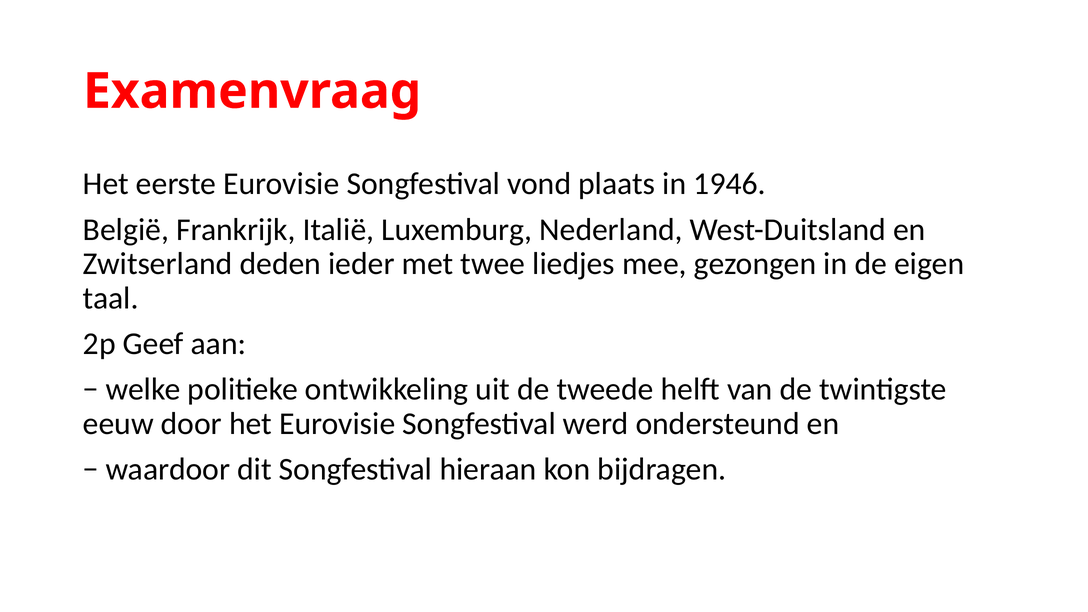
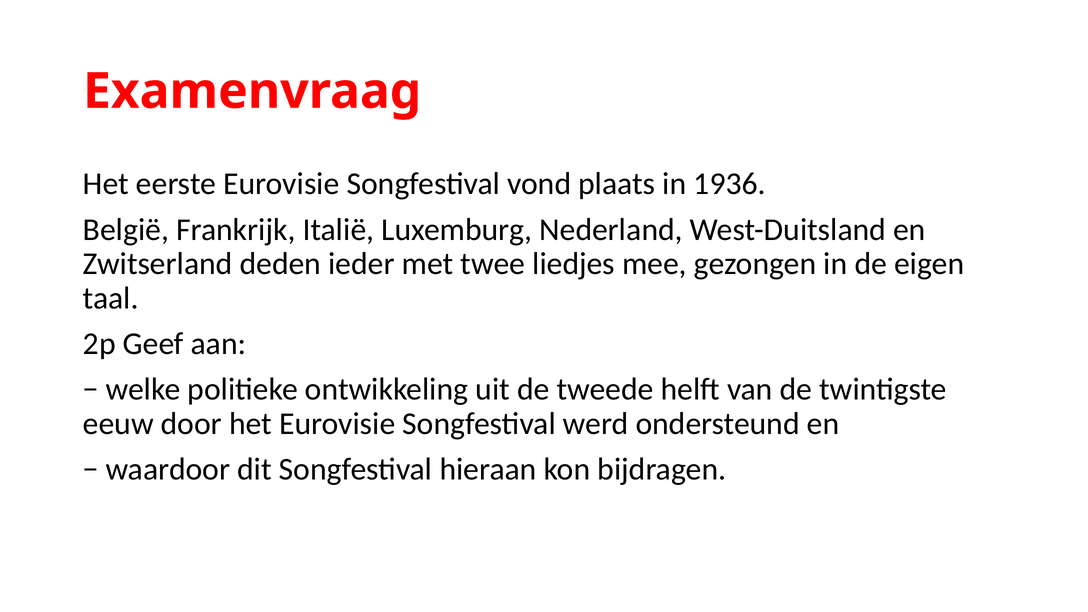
1946: 1946 -> 1936 (730, 184)
